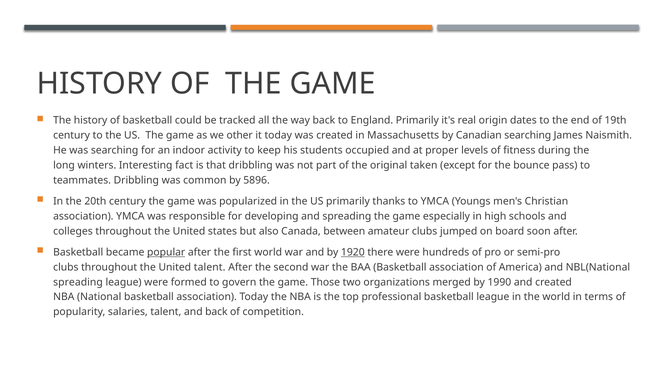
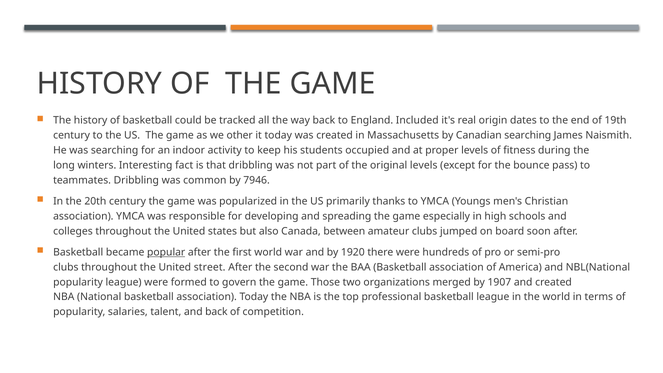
England Primarily: Primarily -> Included (417, 120)
original taken: taken -> levels (424, 165)
5896: 5896 -> 7946 (257, 180)
1920 underline: present -> none (353, 252)
United talent: talent -> street (210, 267)
spreading: spreading -> popularity (78, 282)
1990: 1990 -> 1907 (499, 282)
